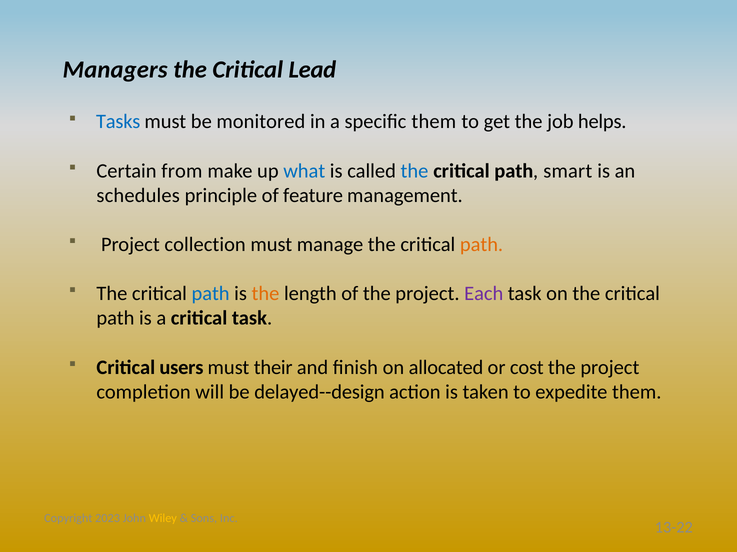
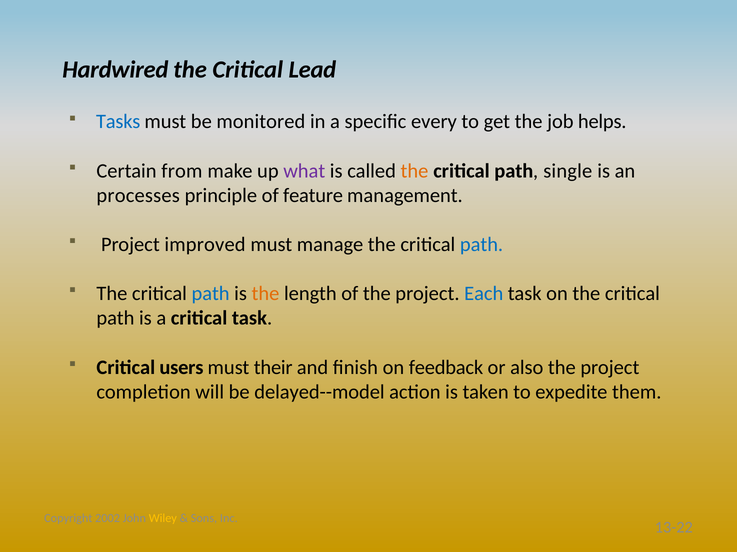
Managers: Managers -> Hardwired (115, 70)
specific them: them -> every (434, 122)
what colour: blue -> purple (304, 171)
the colour: blue -> orange (414, 171)
smart: smart -> single (568, 171)
schedules: schedules -> processes (138, 196)
collection: collection -> improved (205, 245)
path colour: orange -> blue (482, 245)
Each colour: purple -> blue (484, 294)
allocated: allocated -> feedback (446, 368)
cost: cost -> also (527, 368)
delayed--design: delayed--design -> delayed--model (319, 392)
2023: 2023 -> 2002 (108, 519)
